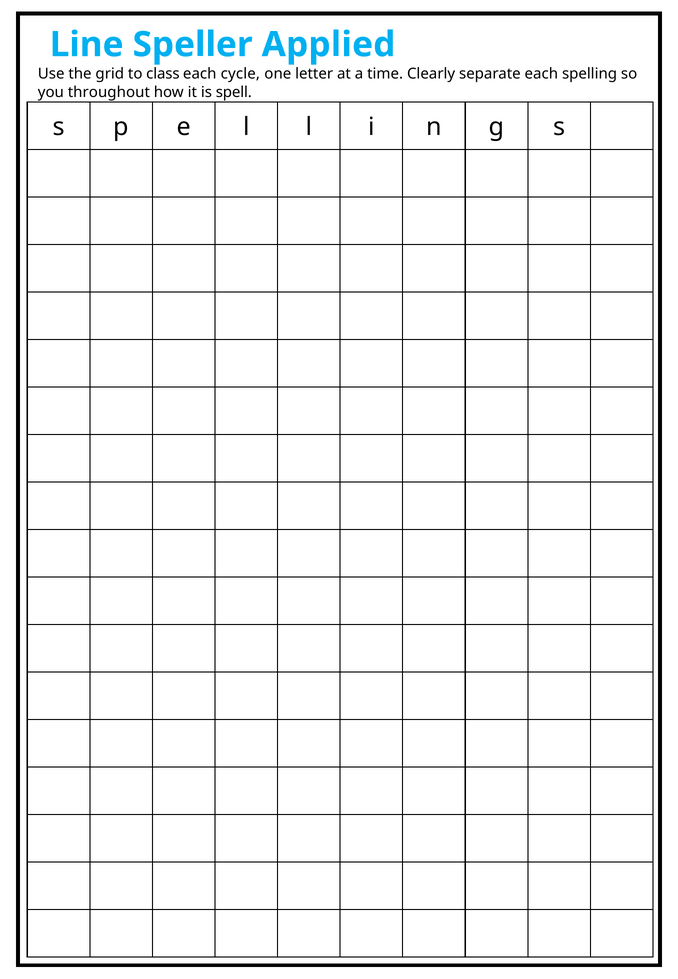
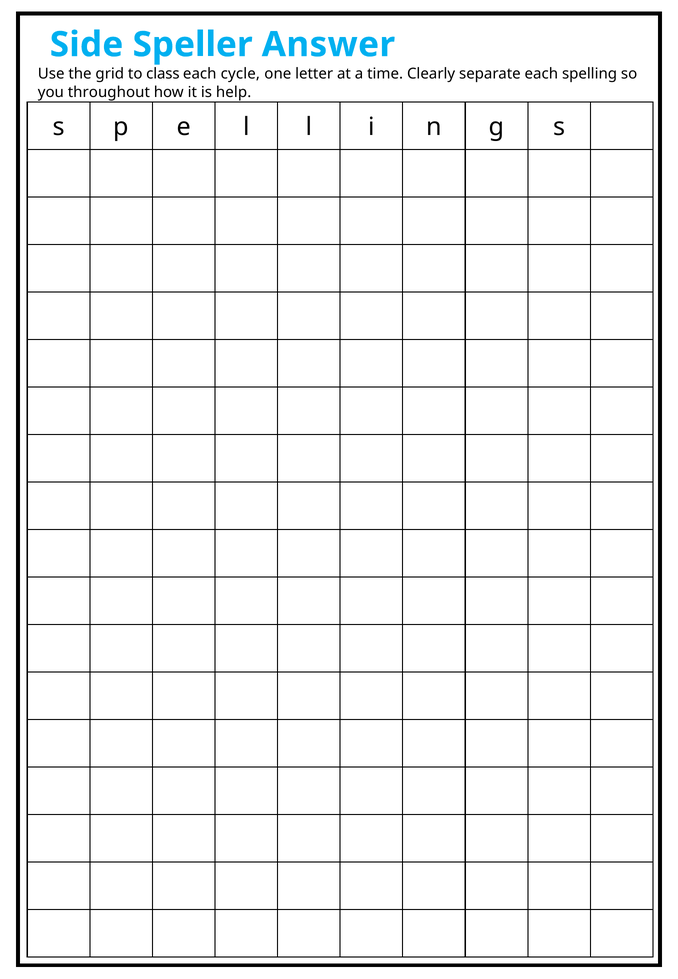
Line: Line -> Side (87, 45)
Applied: Applied -> Answer (328, 45)
spell: spell -> help (234, 92)
